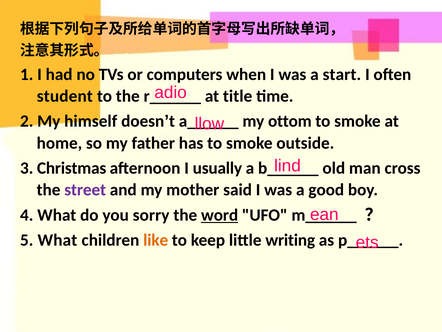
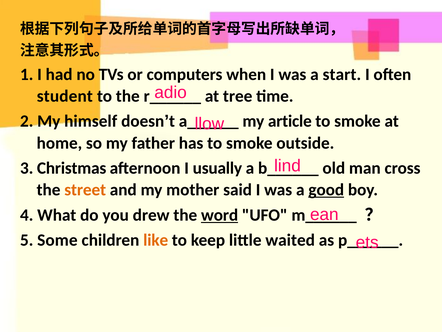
title: title -> tree (238, 96)
ottom: ottom -> article (290, 121)
street colour: purple -> orange (85, 190)
good underline: none -> present (326, 190)
sorry: sorry -> drew (151, 215)
5 What: What -> Some (57, 240)
writing: writing -> waited (290, 240)
